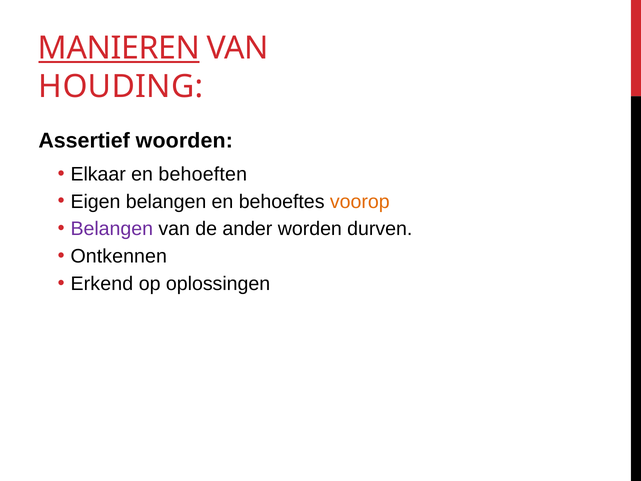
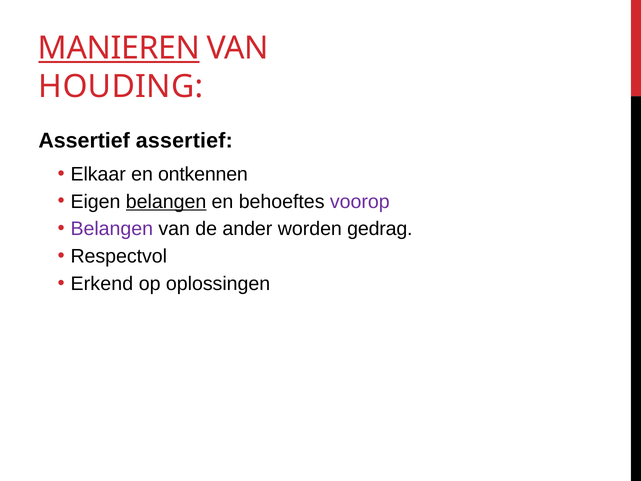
Assertief woorden: woorden -> assertief (184, 140)
behoeften: behoeften -> ontkennen (203, 174)
belangen underline: none -> present (166, 201)
voorop colour: orange -> purple (360, 201)
durven: durven -> gedrag (380, 229)
Ontkennen: Ontkennen -> Respectvol (119, 256)
